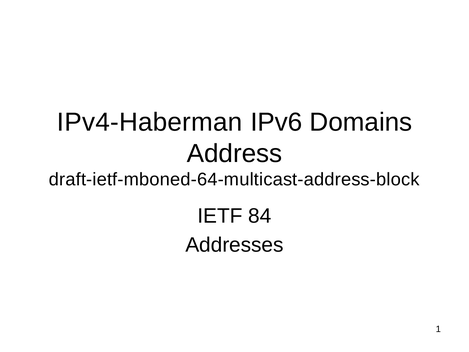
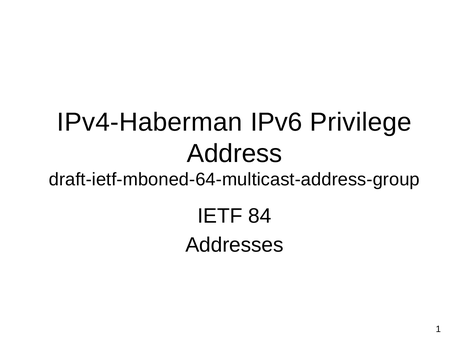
Domains: Domains -> Privilege (361, 122)
draft-ietf-mboned-64-multicast-address-block: draft-ietf-mboned-64-multicast-address-block -> draft-ietf-mboned-64-multicast-address-group (234, 179)
